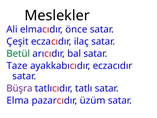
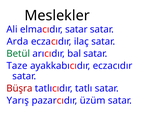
elmacıdır önce: önce -> satar (76, 29)
Çeşit: Çeşit -> Arda (17, 41)
Büşra colour: purple -> red (19, 88)
Elma: Elma -> Yarış (18, 100)
